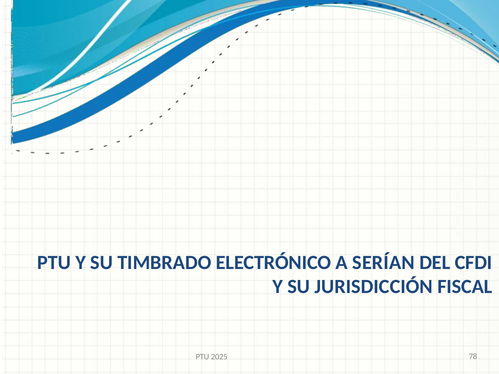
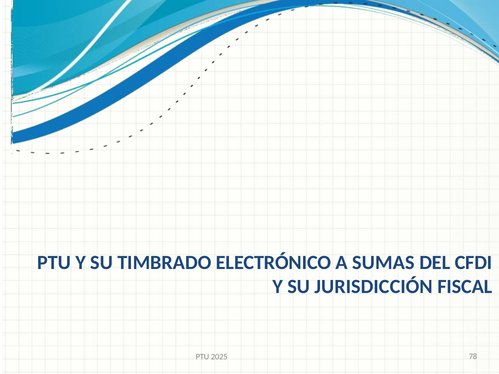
SERÍAN: SERÍAN -> SUMAS (383, 263)
